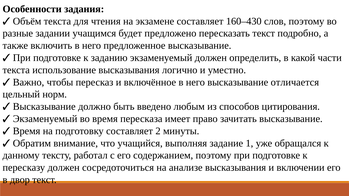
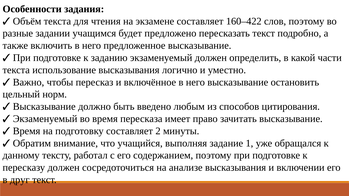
160–430: 160–430 -> 160–422 (244, 21)
отличается: отличается -> остановить (295, 82)
двор: двор -> друг (20, 180)
